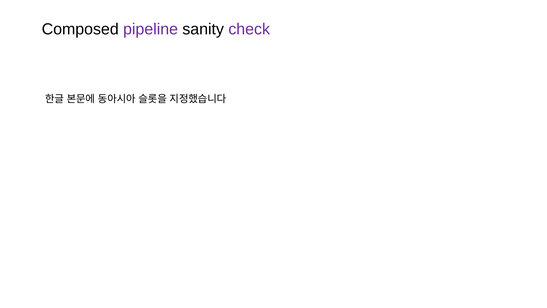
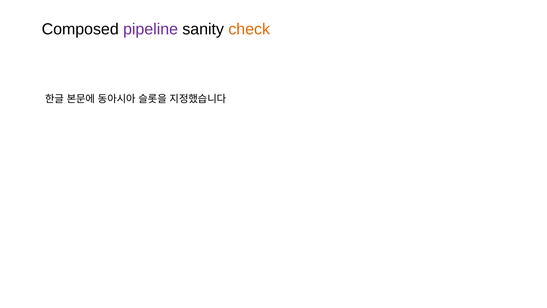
check colour: purple -> orange (249, 29)
